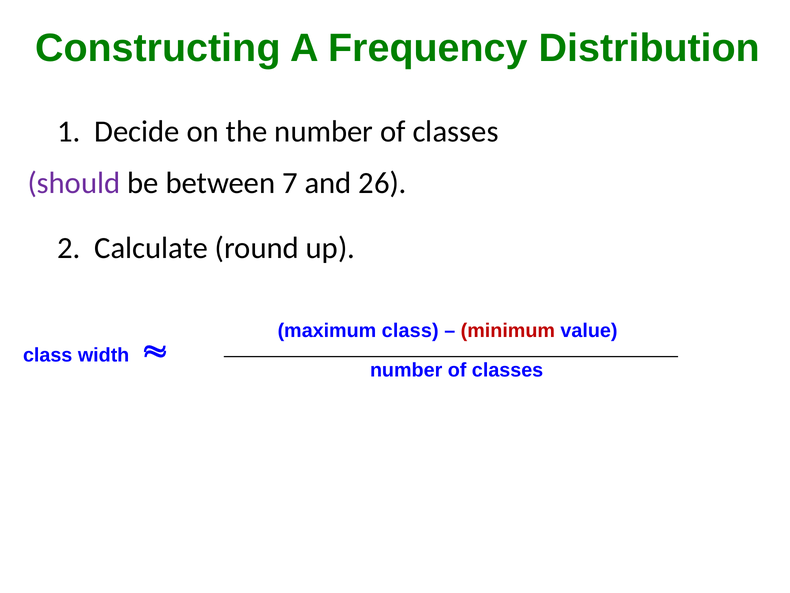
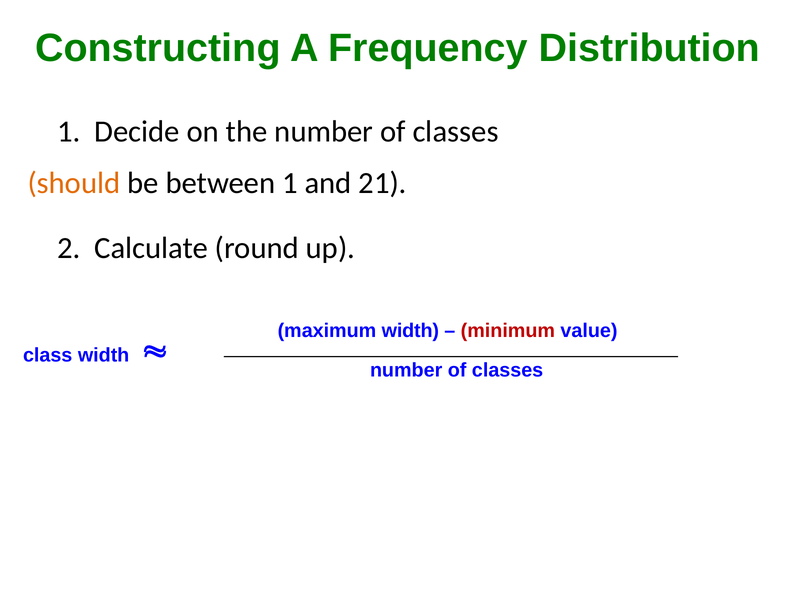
should colour: purple -> orange (74, 183)
between 7: 7 -> 1 (290, 183)
26: 26 -> 21 (383, 183)
maximum class: class -> width (410, 330)
